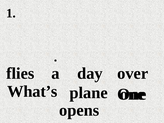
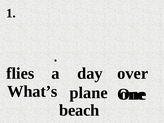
opens: opens -> beach (79, 110)
